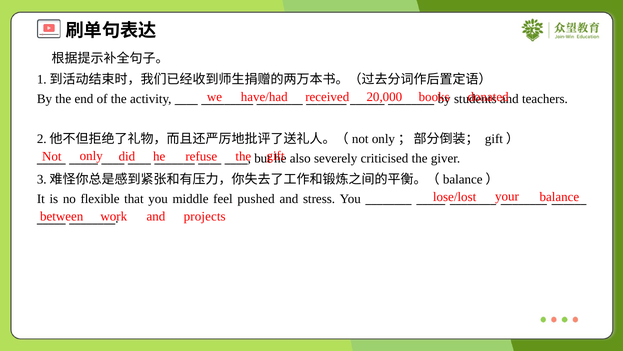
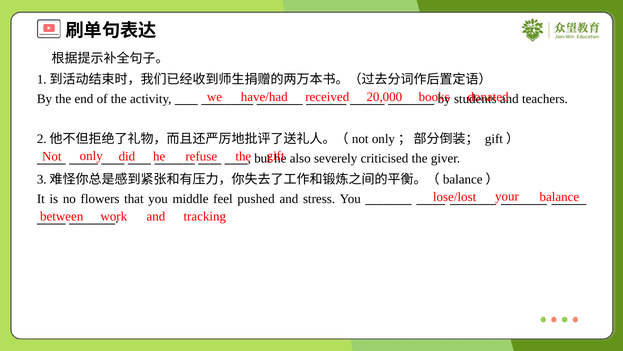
flexible: flexible -> flowers (100, 199)
projects: projects -> tracking (205, 216)
